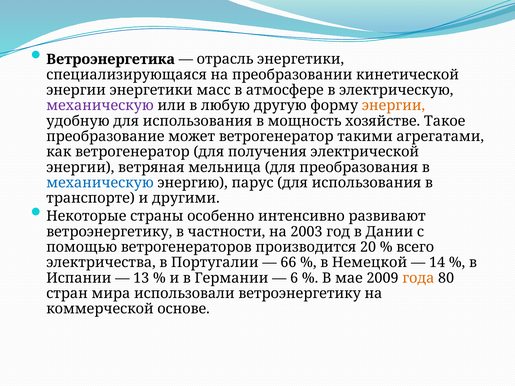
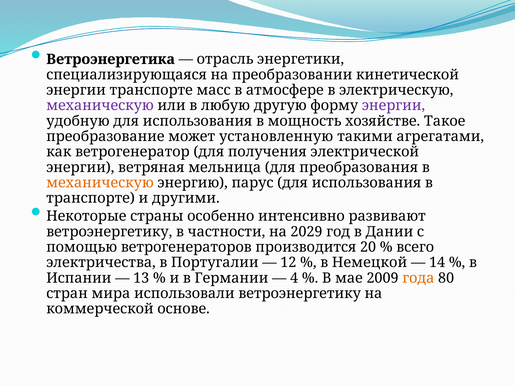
энергии энергетики: энергетики -> транспорте (151, 90)
энергии colour: orange -> purple (393, 106)
может ветрогенератор: ветрогенератор -> установленную (276, 137)
механическую colour: blue -> orange (100, 183)
2003: 2003 -> 2029 (306, 232)
66: 66 -> 12 (288, 263)
6: 6 -> 4 (294, 278)
